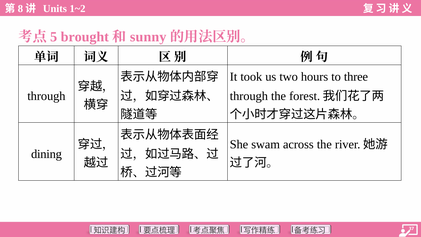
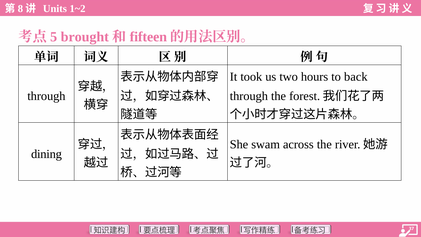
sunny: sunny -> fifteen (148, 37)
three: three -> back (356, 77)
